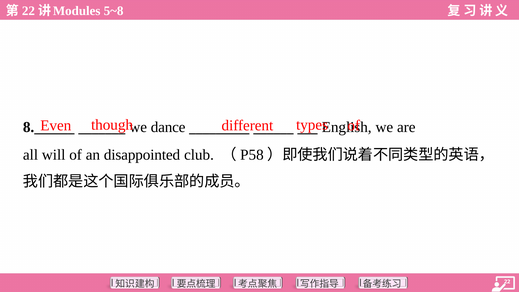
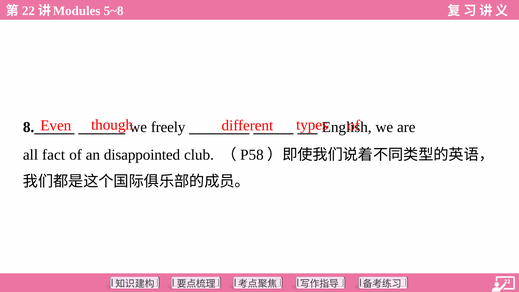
dance: dance -> freely (168, 127)
will: will -> fact (54, 155)
